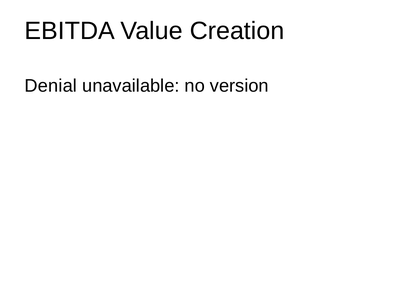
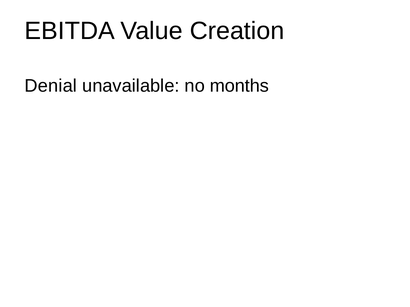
version: version -> months (239, 86)
